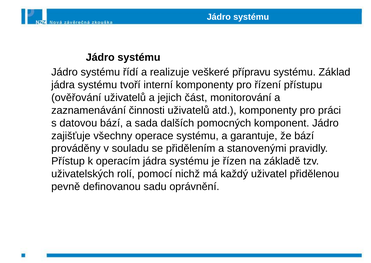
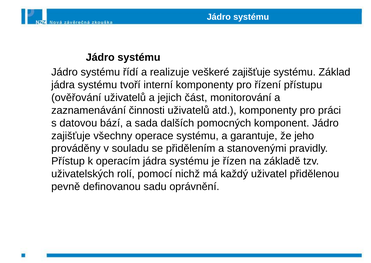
veškeré přípravu: přípravu -> zajišťuje (251, 72)
že bází: bází -> jeho (304, 135)
